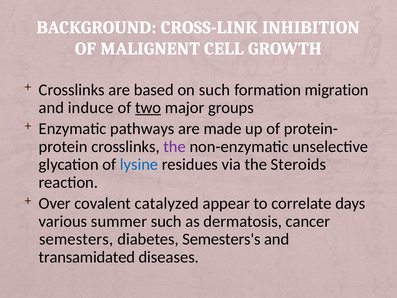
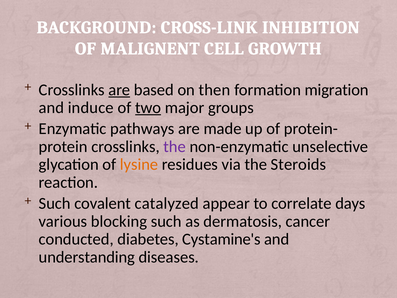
are underline: none -> present (119, 90)
on such: such -> then (214, 90)
lysine colour: blue -> orange (139, 164)
Over: Over -> Such (55, 203)
summer: summer -> blocking (119, 221)
semesters: semesters -> conducted (76, 239)
Semesters's: Semesters's -> Cystamine's (221, 239)
transamidated: transamidated -> understanding (87, 257)
